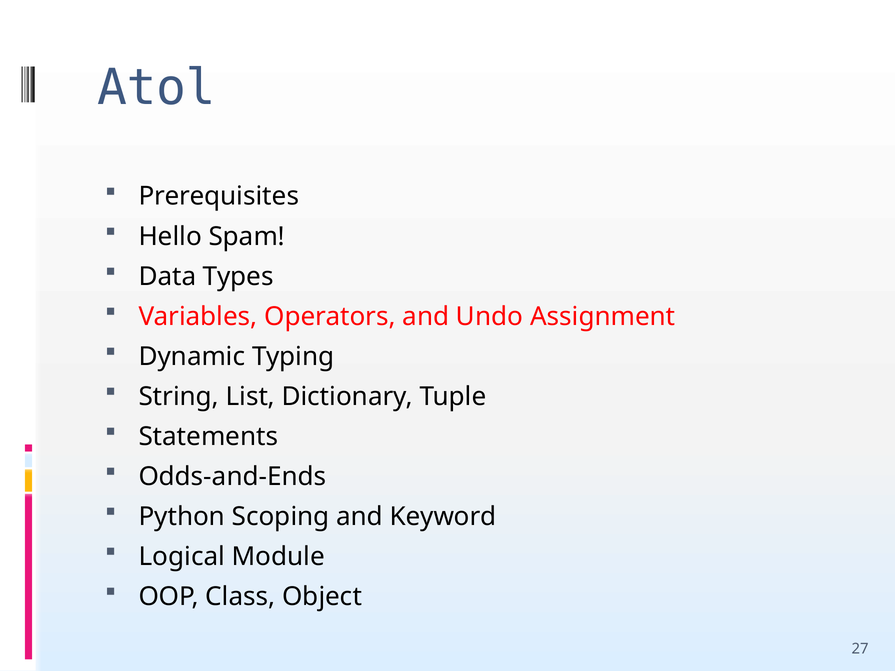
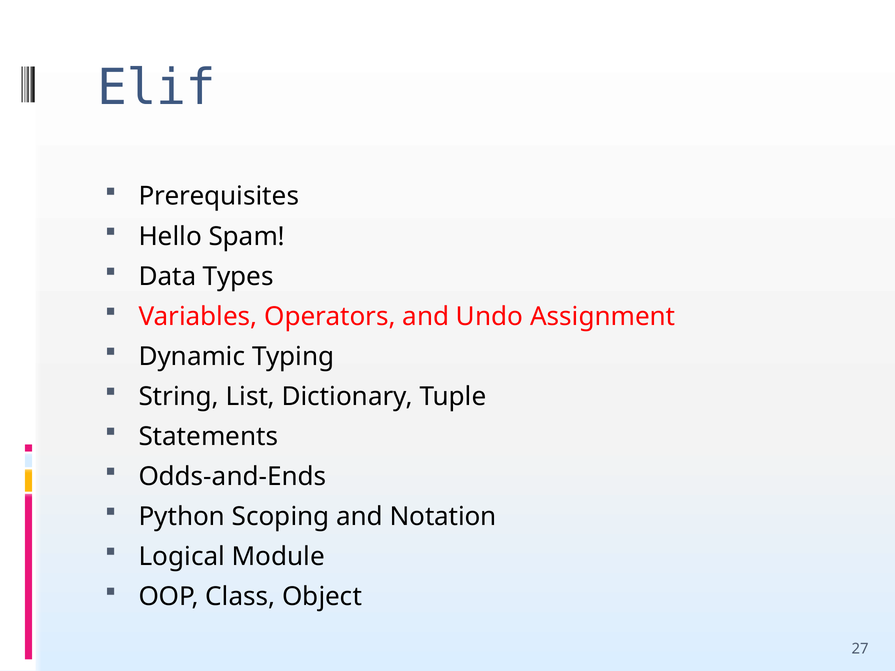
Atol: Atol -> Elif (156, 88)
Keyword: Keyword -> Notation (443, 517)
